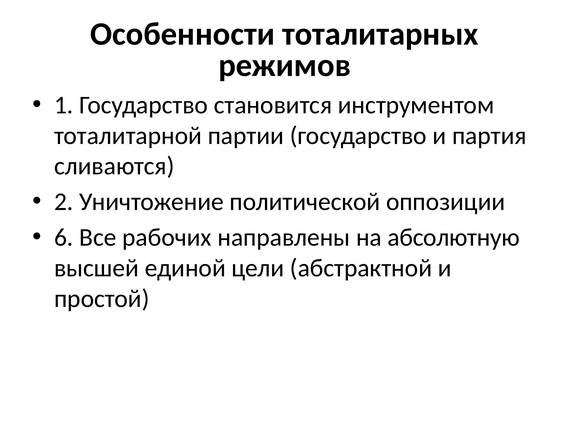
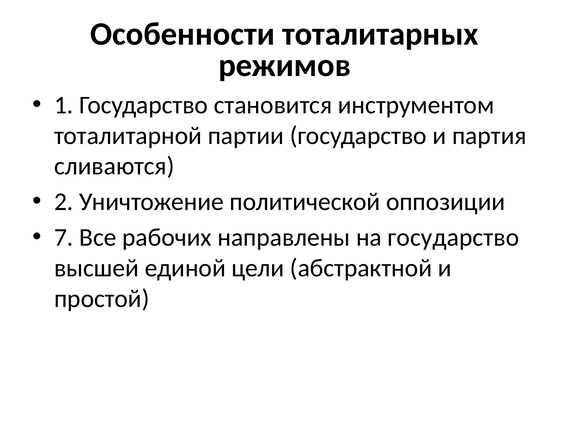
6: 6 -> 7 (64, 237)
на абсолютную: абсолютную -> государство (453, 237)
